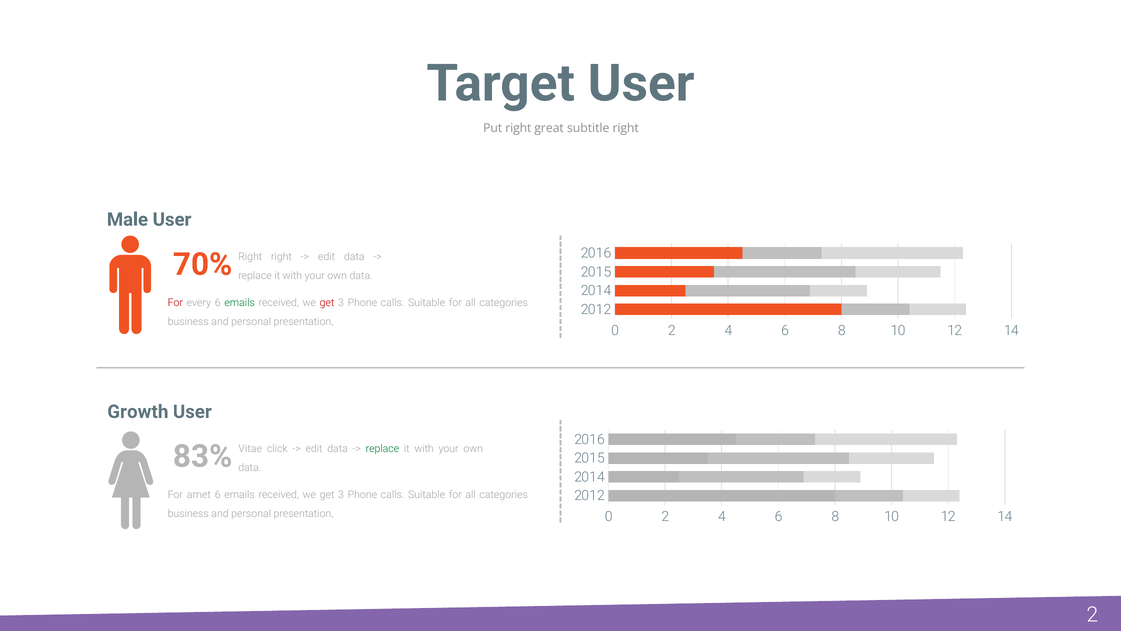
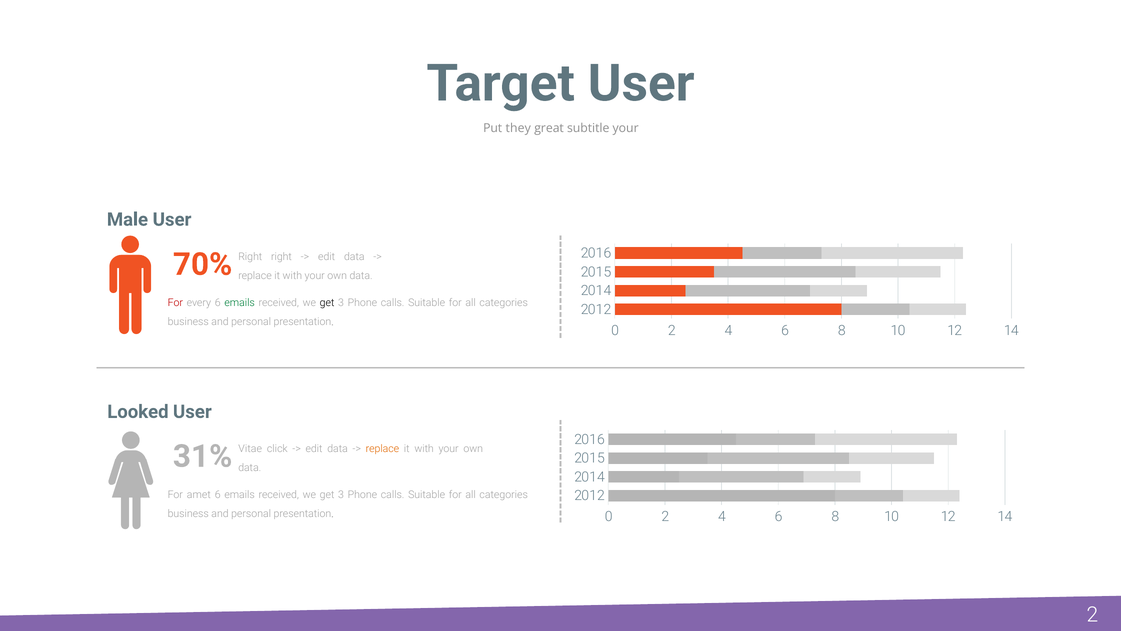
Put right: right -> they (518, 128)
subtitle right: right -> your (626, 128)
get colour: red -> black (327, 303)
Growth: Growth -> Looked (138, 411)
83%: 83% -> 31% (203, 456)
replace colour: green -> orange (382, 449)
